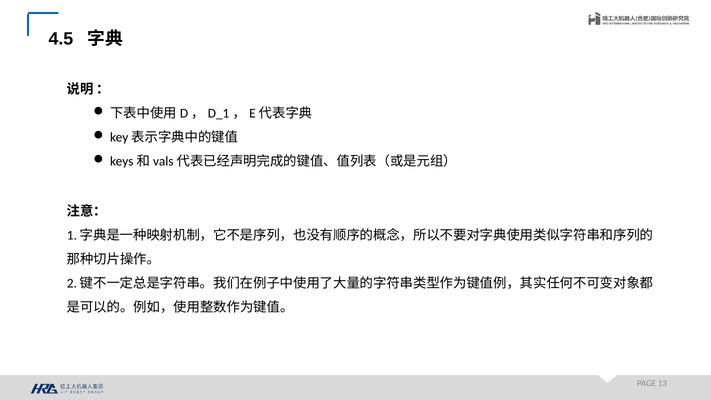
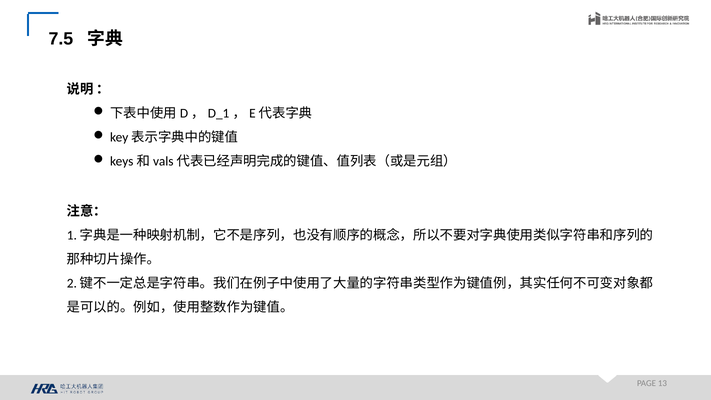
4.5: 4.5 -> 7.5 (61, 39)
